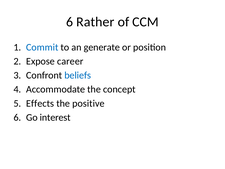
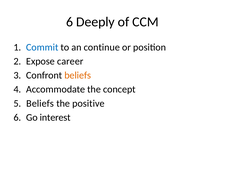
Rather: Rather -> Deeply (95, 22)
generate: generate -> continue (102, 47)
beliefs colour: blue -> orange (78, 75)
Effects: Effects -> Beliefs (40, 103)
